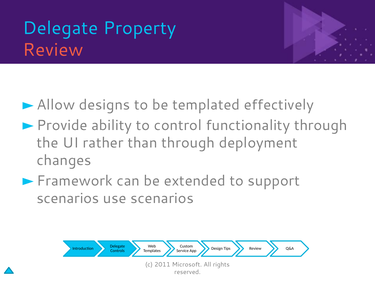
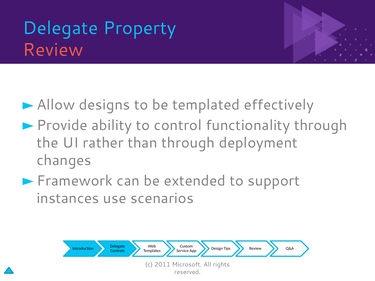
scenarios: scenarios -> instances (68, 198)
